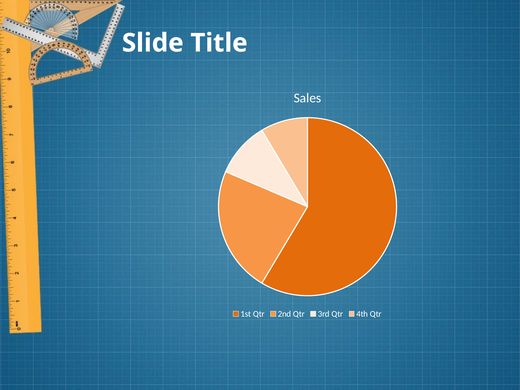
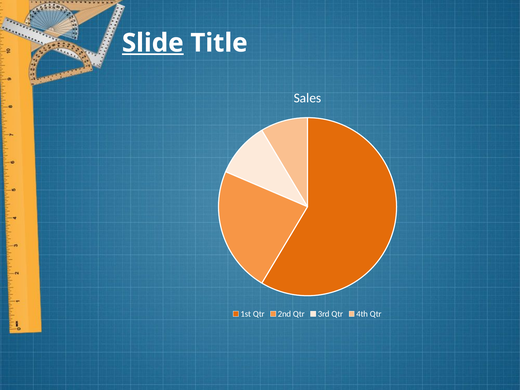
Slide underline: none -> present (153, 43)
